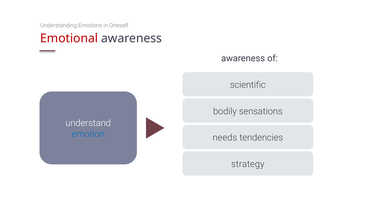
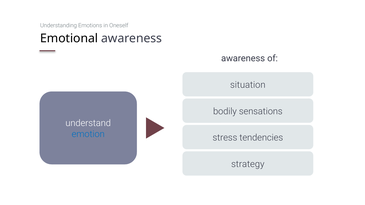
Emotional colour: red -> black (69, 38)
scientific: scientific -> situation (248, 85)
needs: needs -> stress (225, 138)
